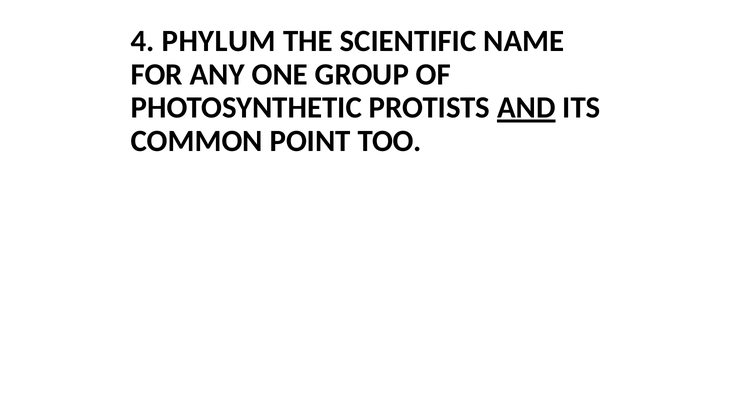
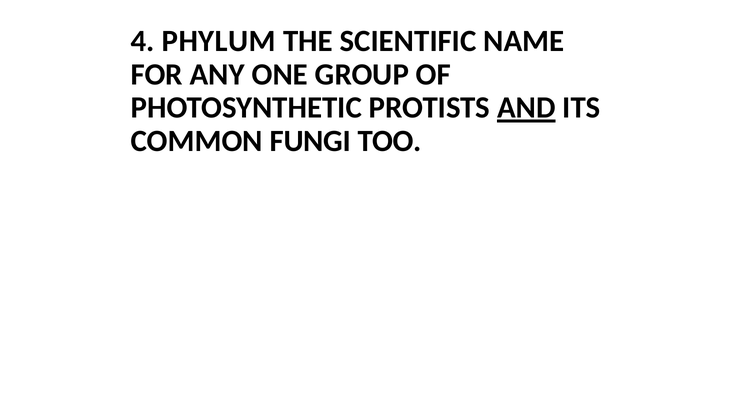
POINT: POINT -> FUNGI (310, 141)
